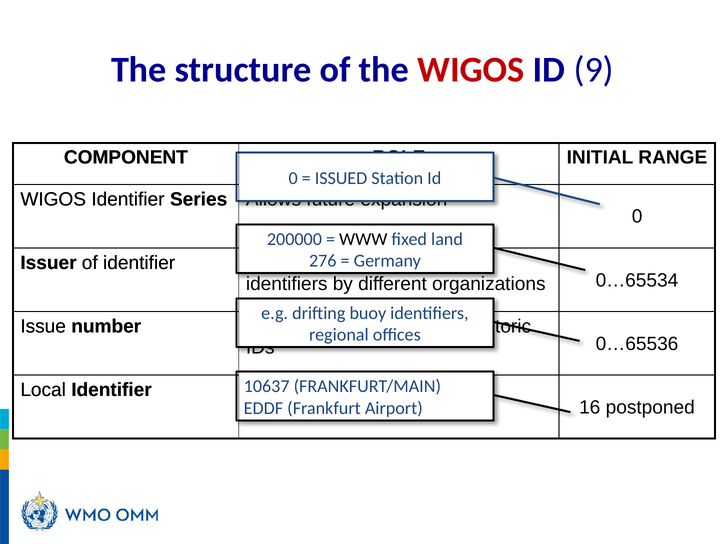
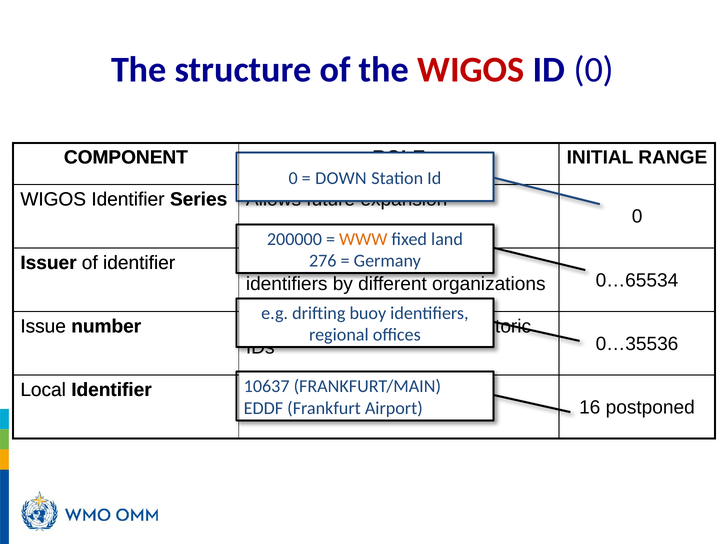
ID 9: 9 -> 0 (594, 70)
ISSUED: ISSUED -> DOWN (341, 178)
WWW colour: black -> orange (363, 239)
0…65536: 0…65536 -> 0…35536 (637, 344)
